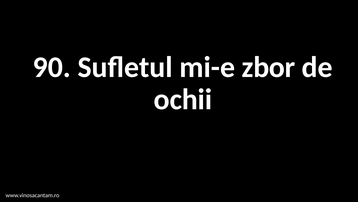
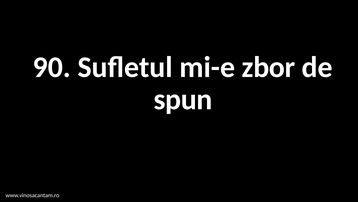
ochii: ochii -> spun (183, 99)
